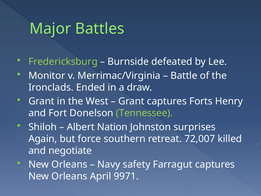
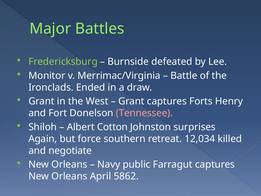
Tennessee colour: light green -> pink (144, 113)
Nation: Nation -> Cotton (112, 127)
72,007: 72,007 -> 12,034 (200, 139)
safety: safety -> public (137, 164)
9971: 9971 -> 5862 (126, 176)
